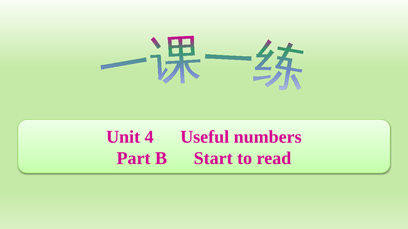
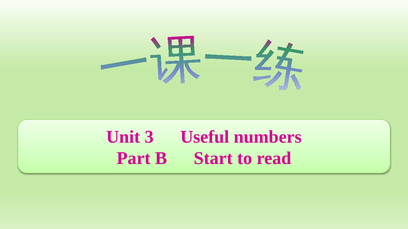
4: 4 -> 3 (149, 137)
